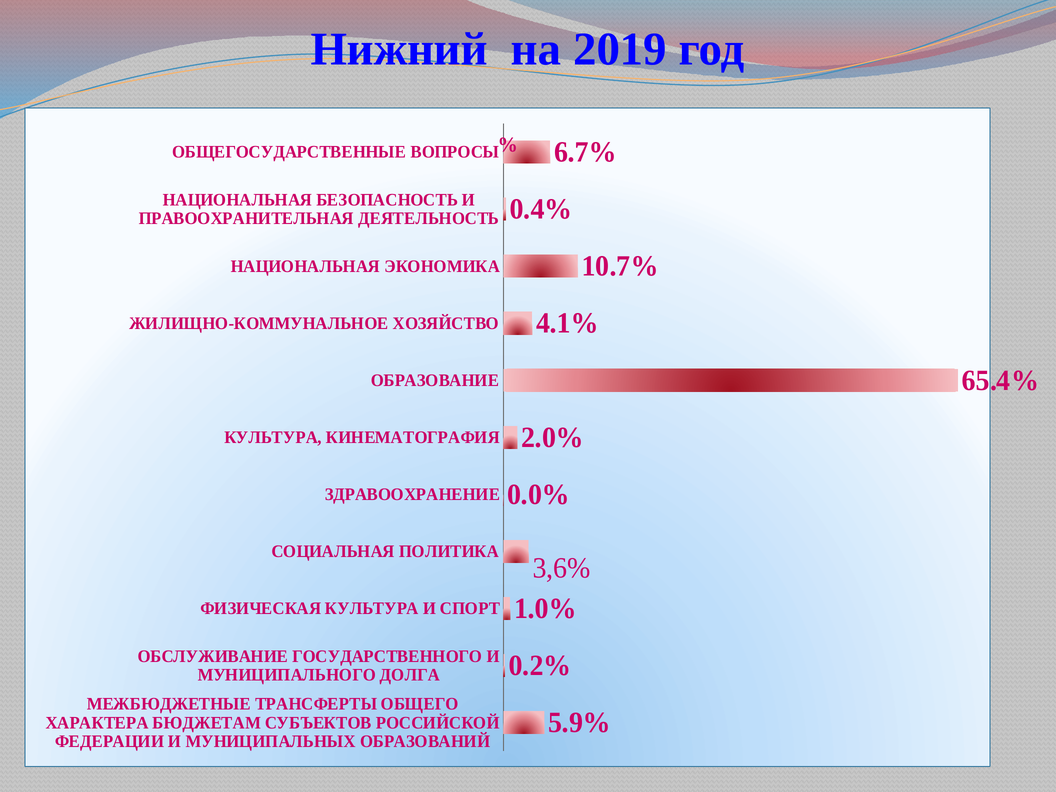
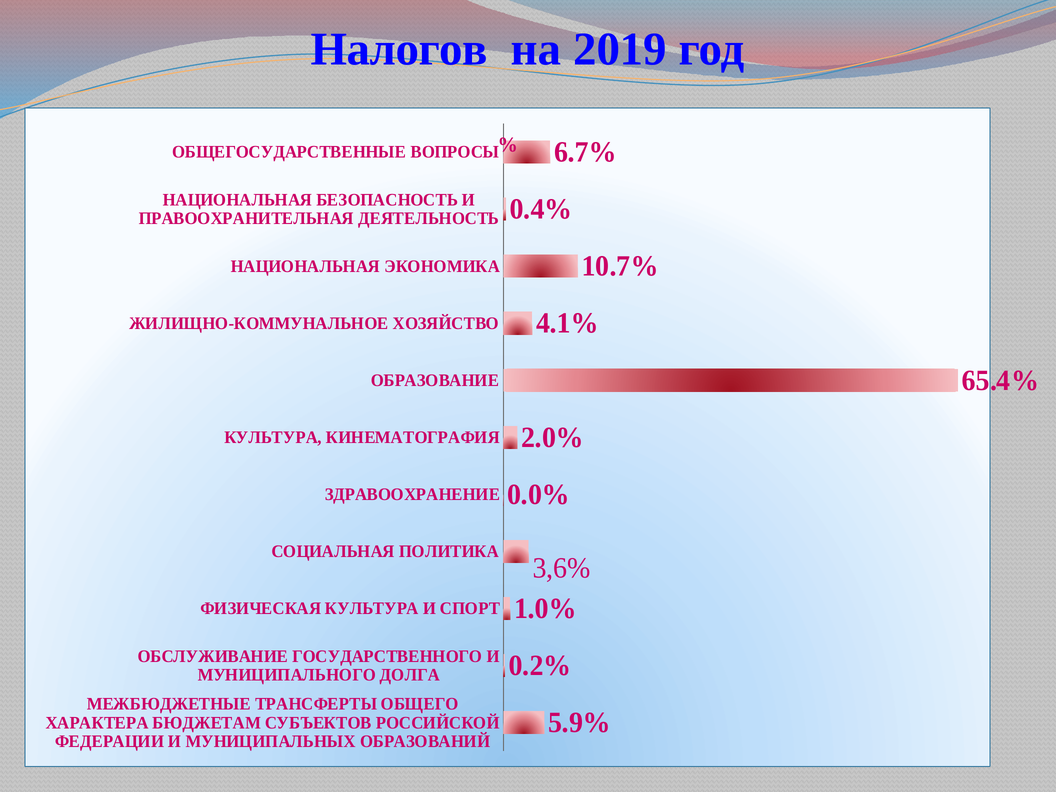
Нижний: Нижний -> Налогов (399, 49)
